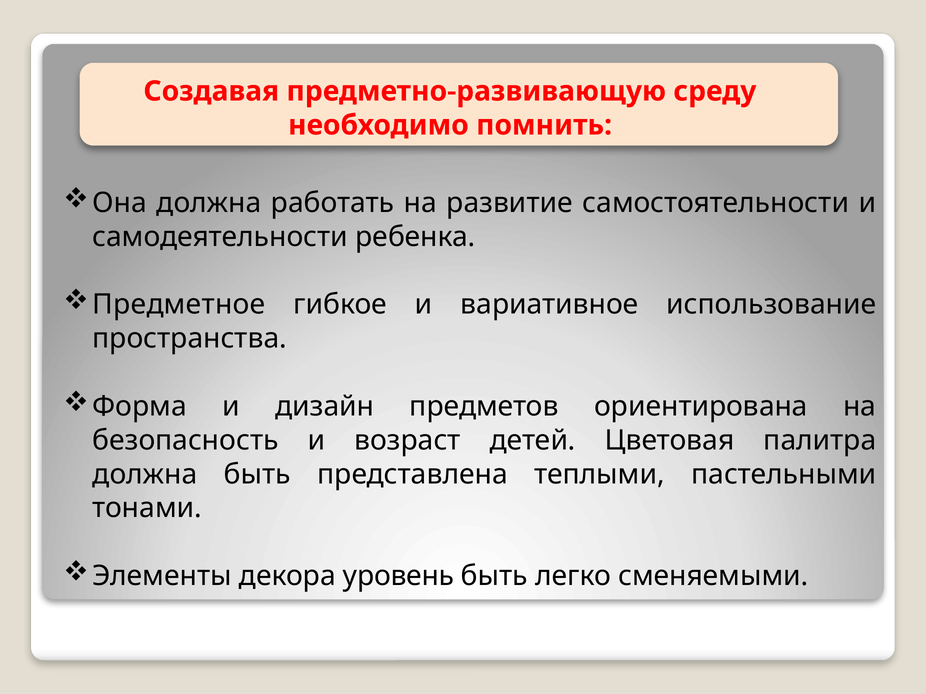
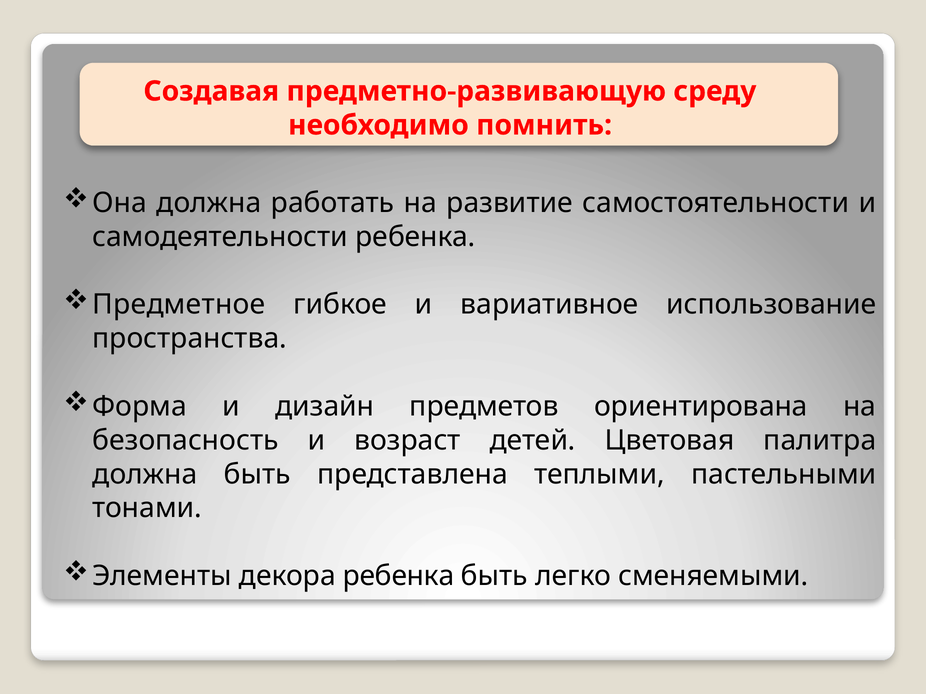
декора уровень: уровень -> ребенка (399, 576)
